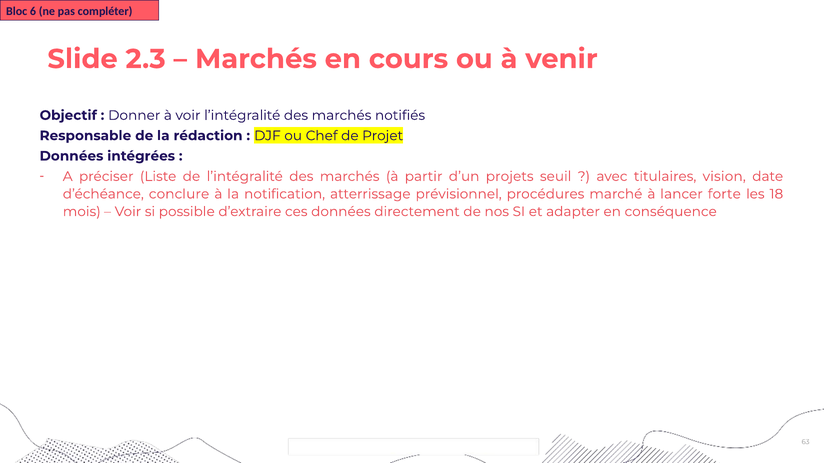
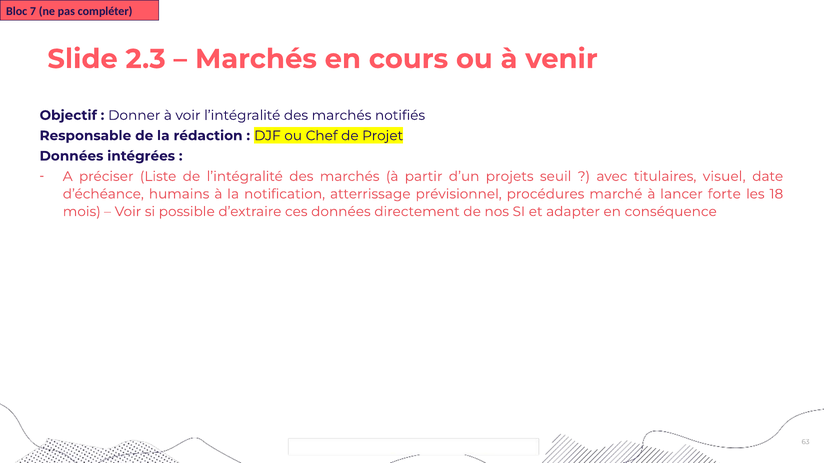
6: 6 -> 7 (33, 11)
vision: vision -> visuel (724, 177)
conclure: conclure -> humains (179, 194)
